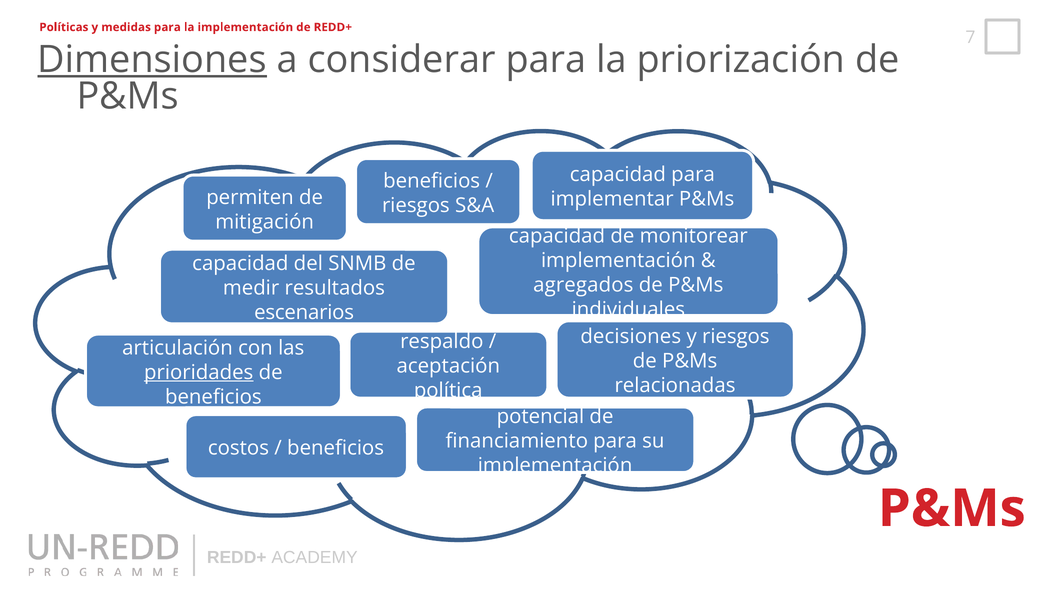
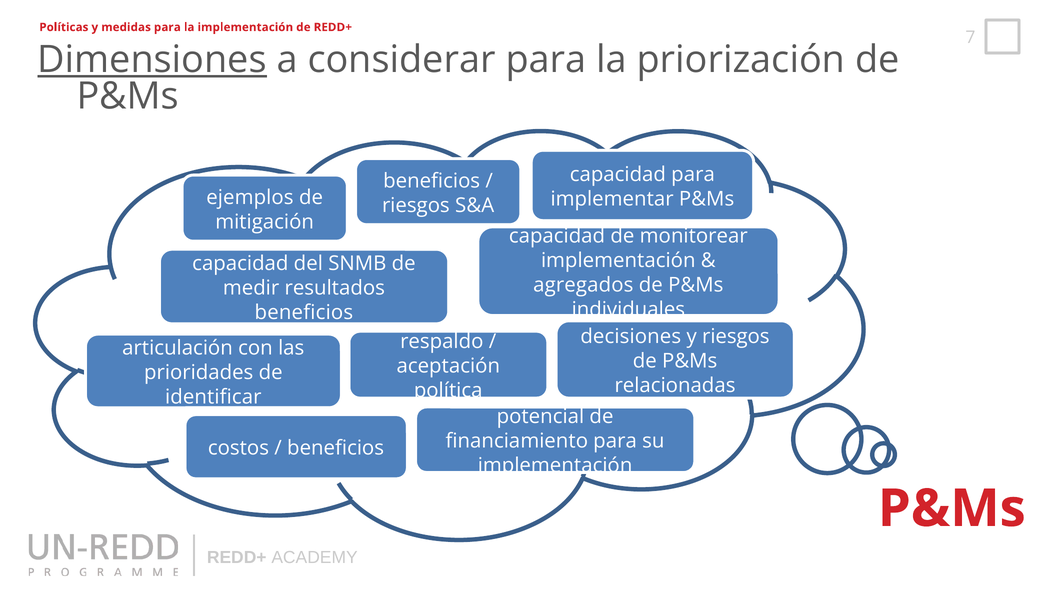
permiten: permiten -> ejemplos (250, 197)
escenarios: escenarios -> beneficios (304, 312)
prioridades underline: present -> none (199, 372)
beneficios: beneficios -> identificar (213, 397)
